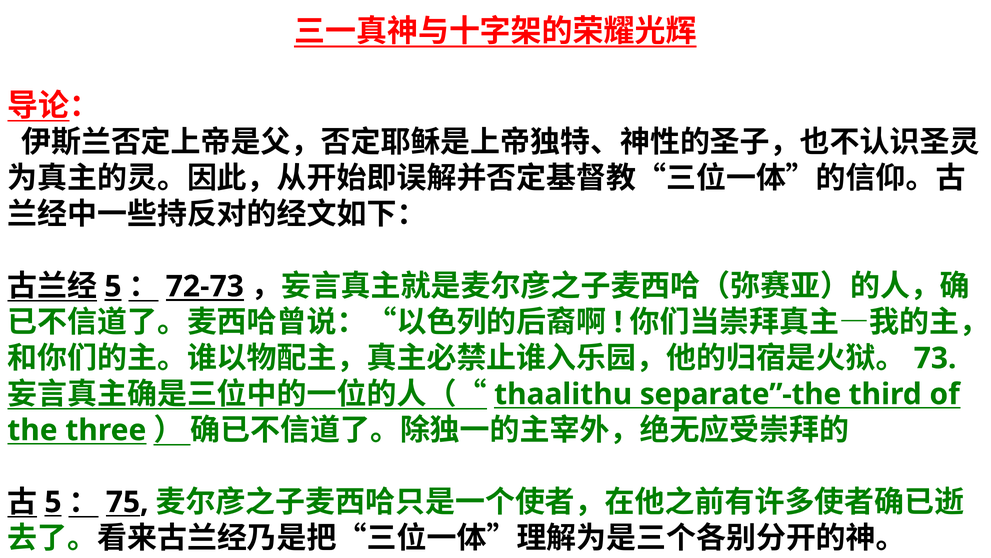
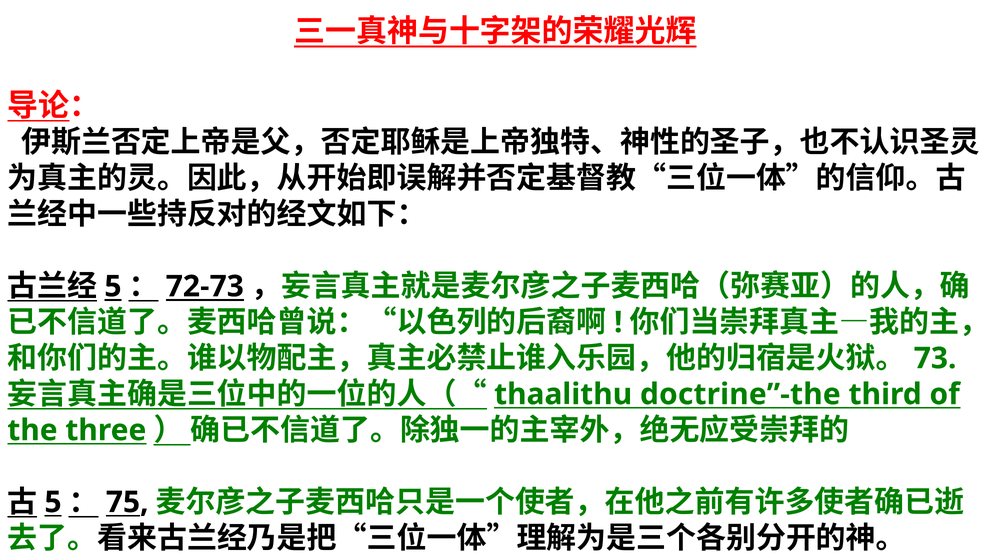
separate”-the: separate”-the -> doctrine”-the (740, 394)
